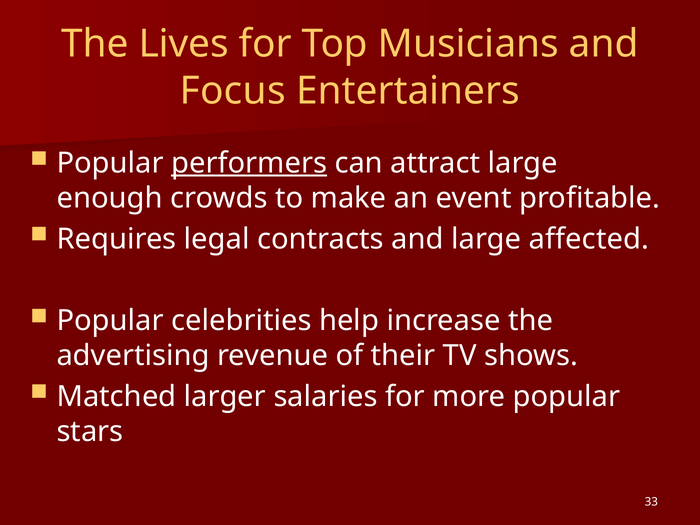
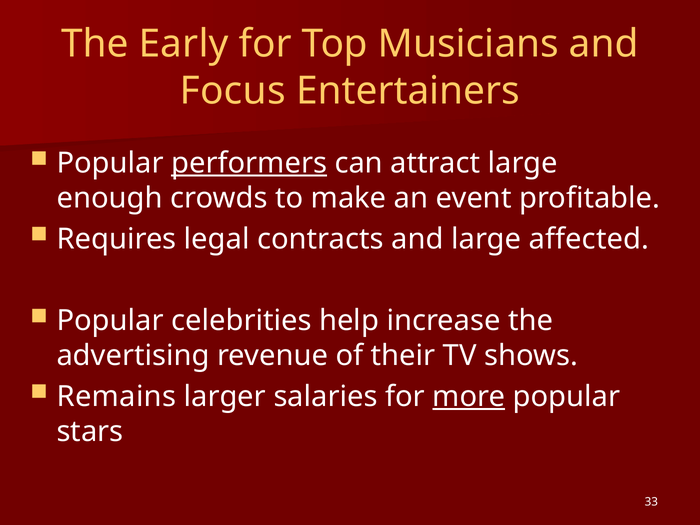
Lives: Lives -> Early (184, 44)
Matched: Matched -> Remains (116, 396)
more underline: none -> present (469, 396)
